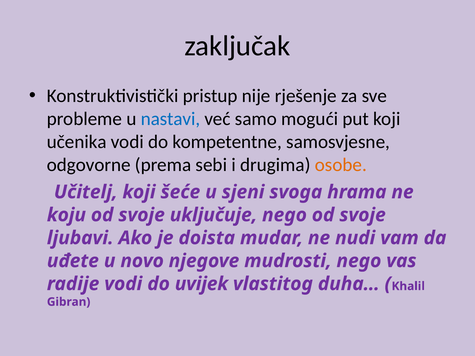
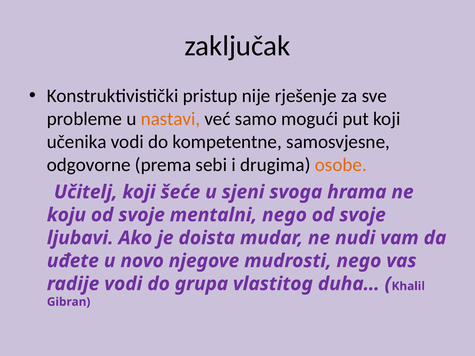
nastavi colour: blue -> orange (170, 119)
uključuje: uključuje -> mentalni (213, 215)
uvijek: uvijek -> grupa (201, 284)
